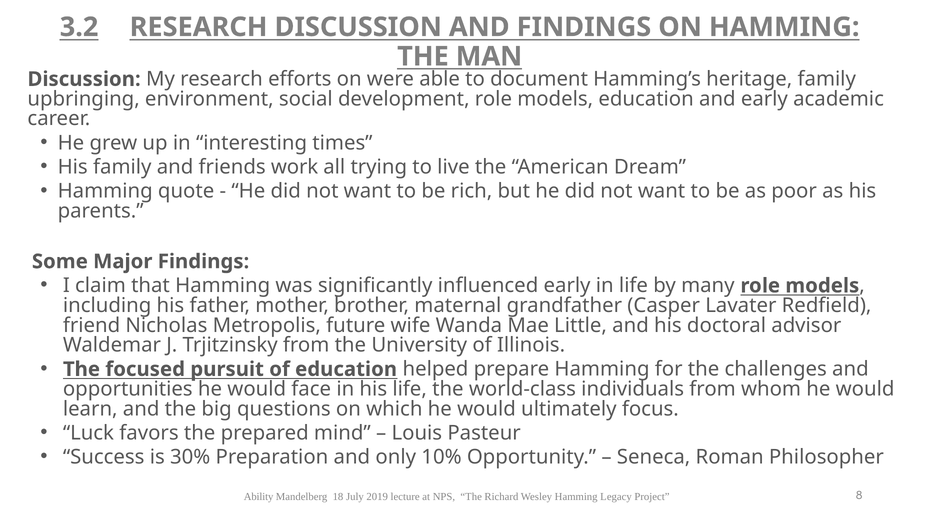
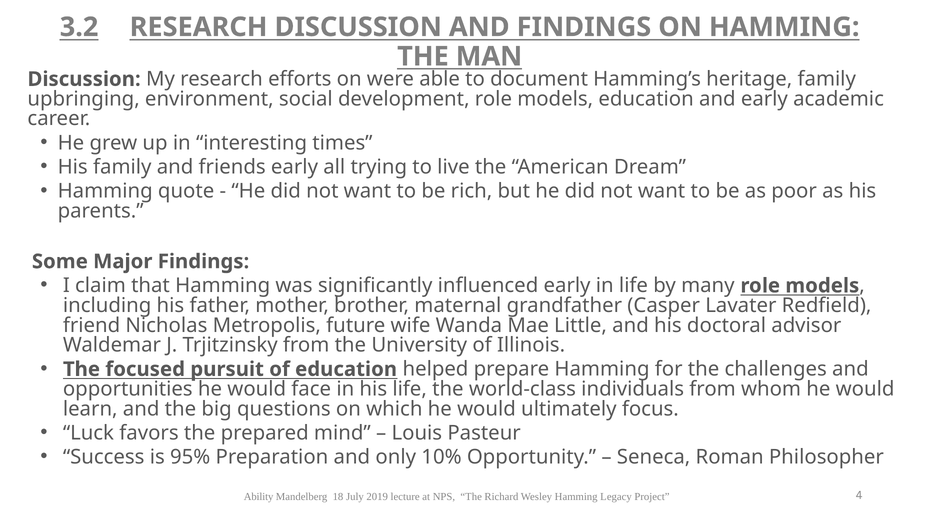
friends work: work -> early (295, 167)
30%: 30% -> 95% (190, 457)
8: 8 -> 4 (859, 496)
